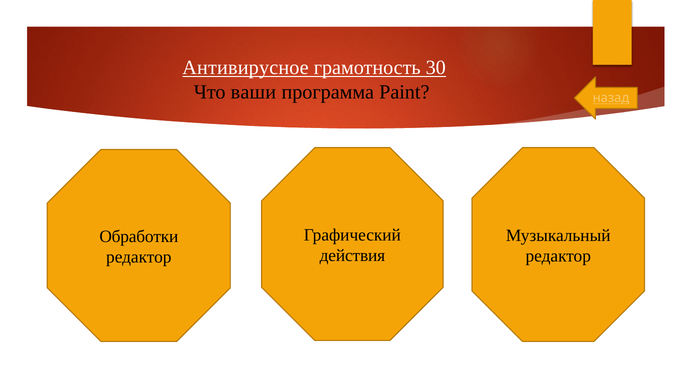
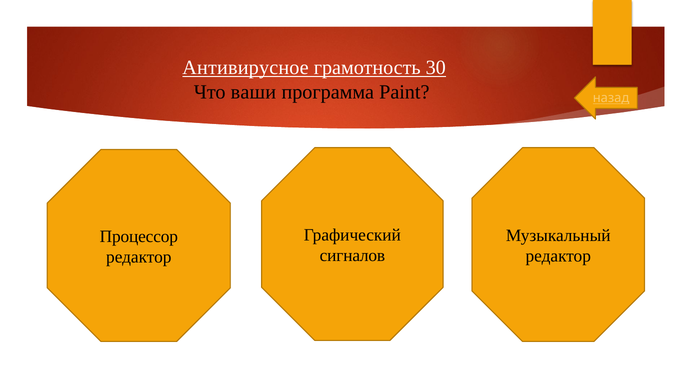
Обработки: Обработки -> Процессор (139, 236)
действия: действия -> сигналов (352, 256)
